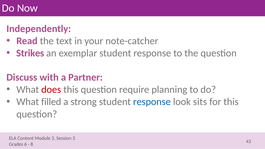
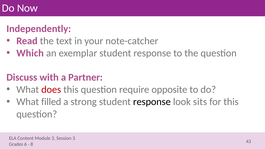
Strikes: Strikes -> Which (30, 53)
planning: planning -> opposite (169, 90)
response colour: blue -> black (152, 102)
